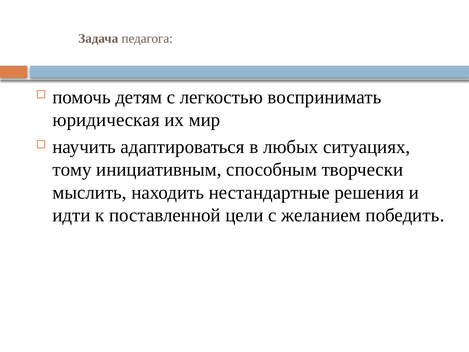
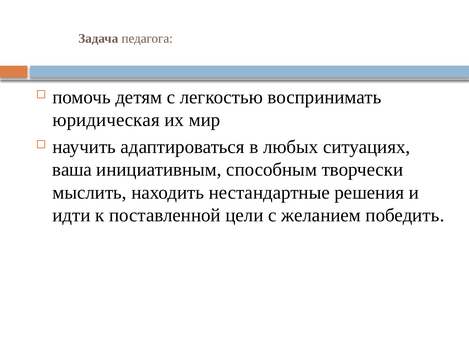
тому: тому -> ваша (72, 170)
